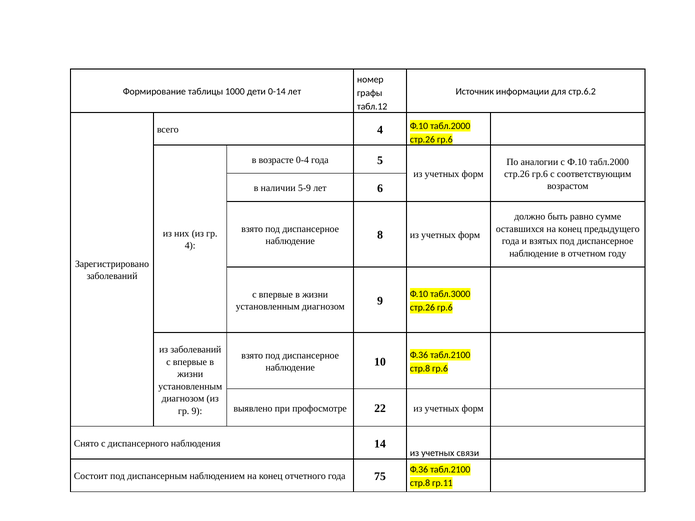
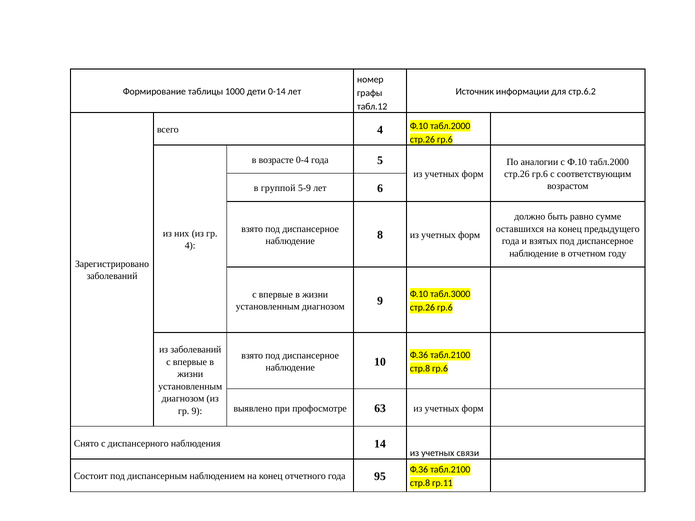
наличии: наличии -> группой (278, 188)
22: 22 -> 63 (380, 409)
75: 75 -> 95 (380, 477)
